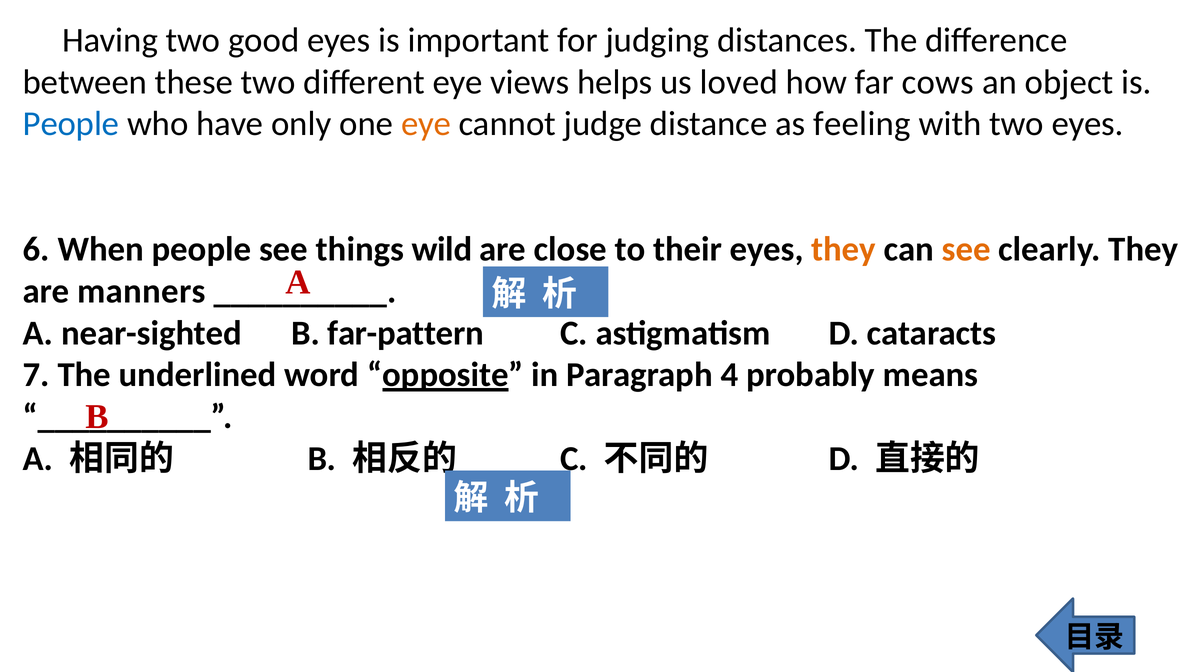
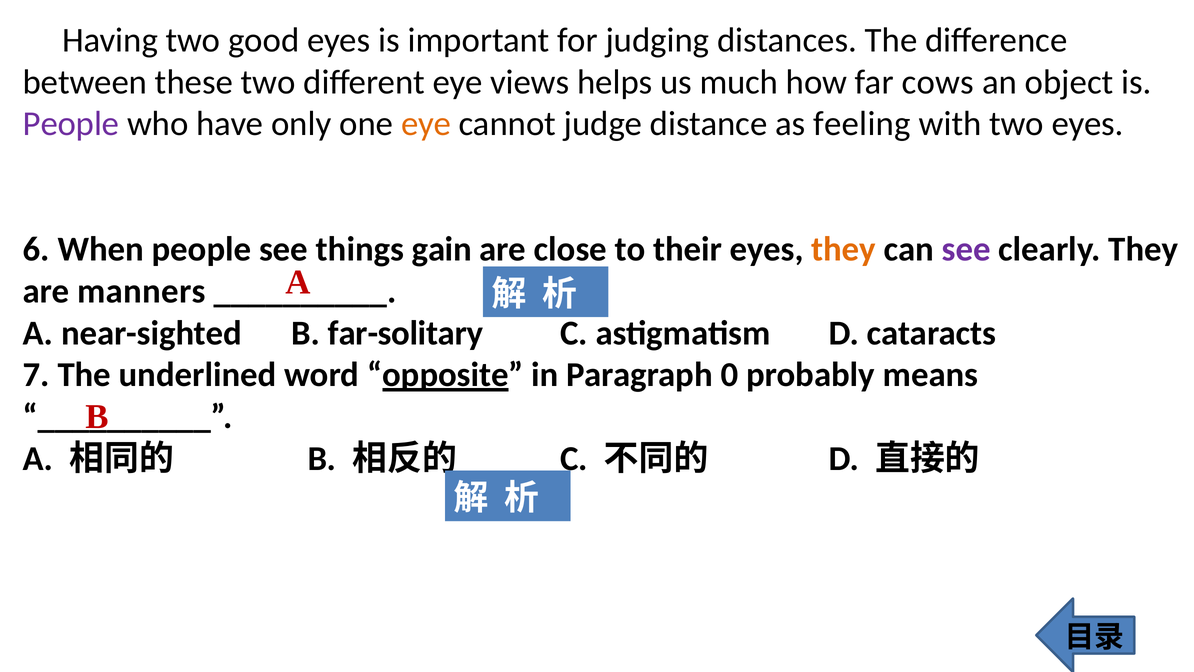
loved: loved -> much (739, 82)
People colour: blue -> purple (71, 124)
wild: wild -> gain (442, 249)
see colour: orange -> purple (966, 249)
far-pattern: far-pattern -> far-solitary (406, 333)
4: 4 -> 0 (729, 375)
